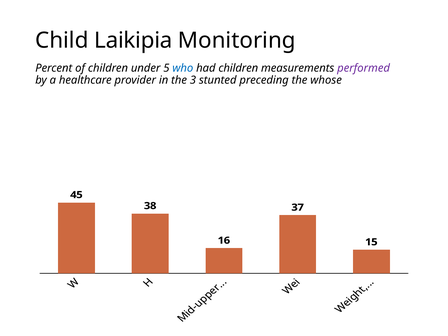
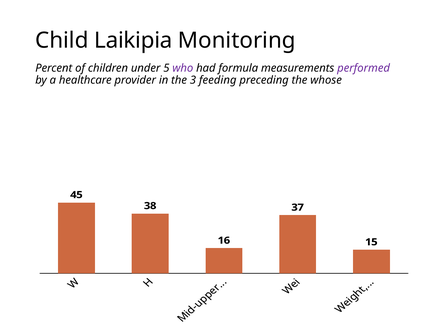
who colour: blue -> purple (183, 68)
had children: children -> formula (238, 68)
stunted: stunted -> feeding (218, 80)
